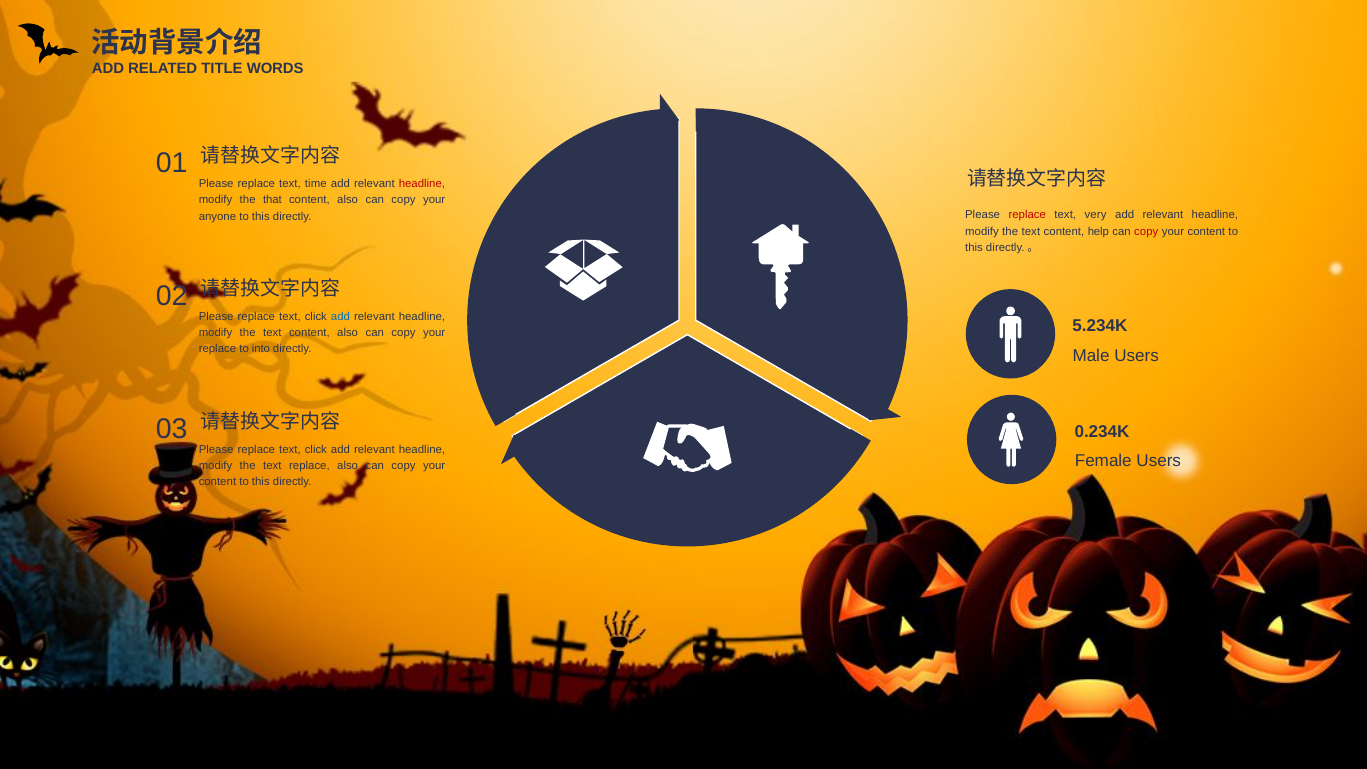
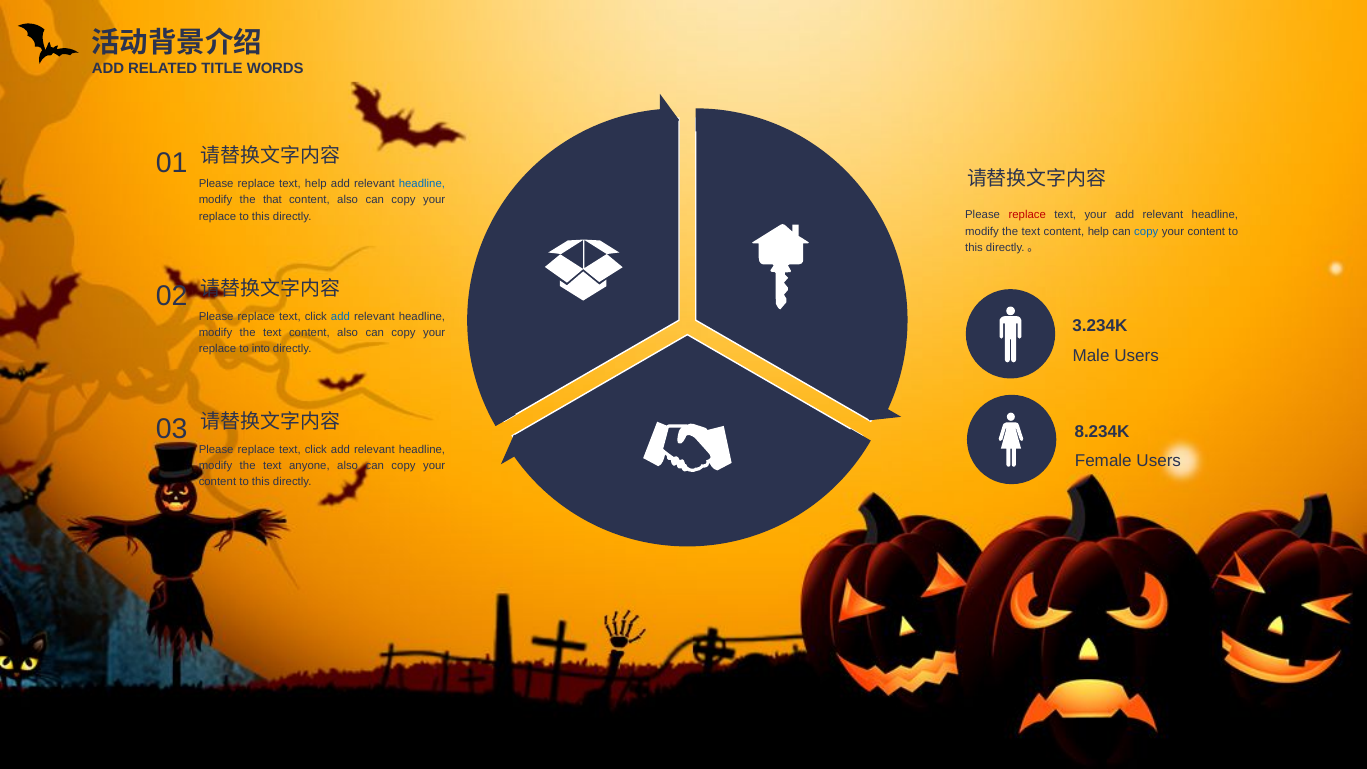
text time: time -> help (316, 184)
headline colour: red -> blue (422, 184)
text very: very -> your (1096, 215)
anyone: anyone -> replace (217, 216)
copy colour: red -> blue (1146, 231)
5.234K: 5.234K -> 3.234K (1100, 326)
0.234K: 0.234K -> 8.234K (1102, 432)
text replace: replace -> anyone (309, 466)
